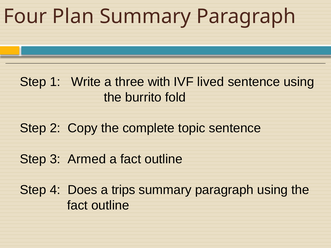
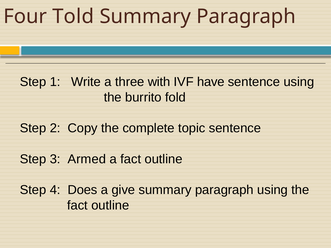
Plan: Plan -> Told (73, 17)
lived: lived -> have (211, 82)
trips: trips -> give (123, 190)
